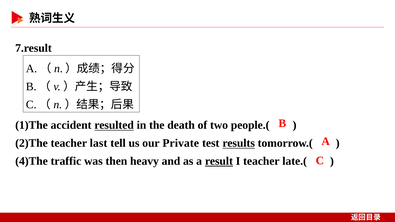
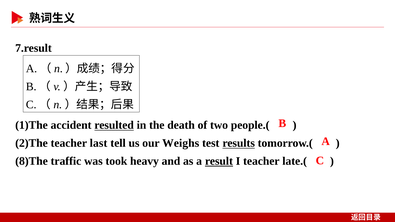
Private: Private -> Weighs (181, 143)
4)The: 4)The -> 8)The (32, 161)
then: then -> took (116, 161)
